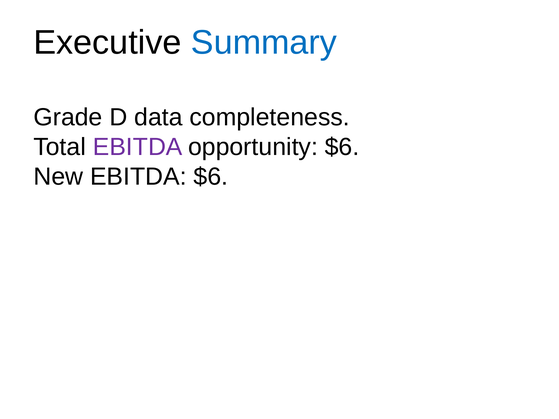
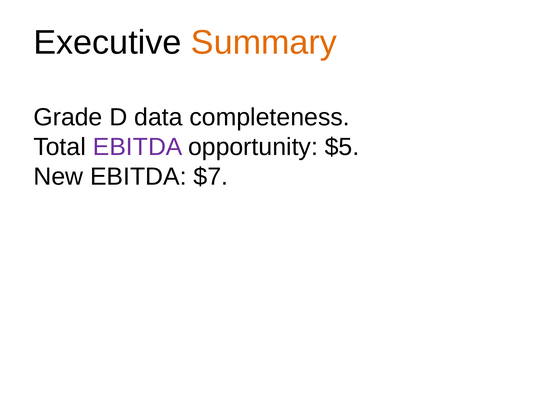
Summary colour: blue -> orange (264, 42)
opportunity $6: $6 -> $5 (342, 147)
EBITDA $6: $6 -> $7 (211, 177)
